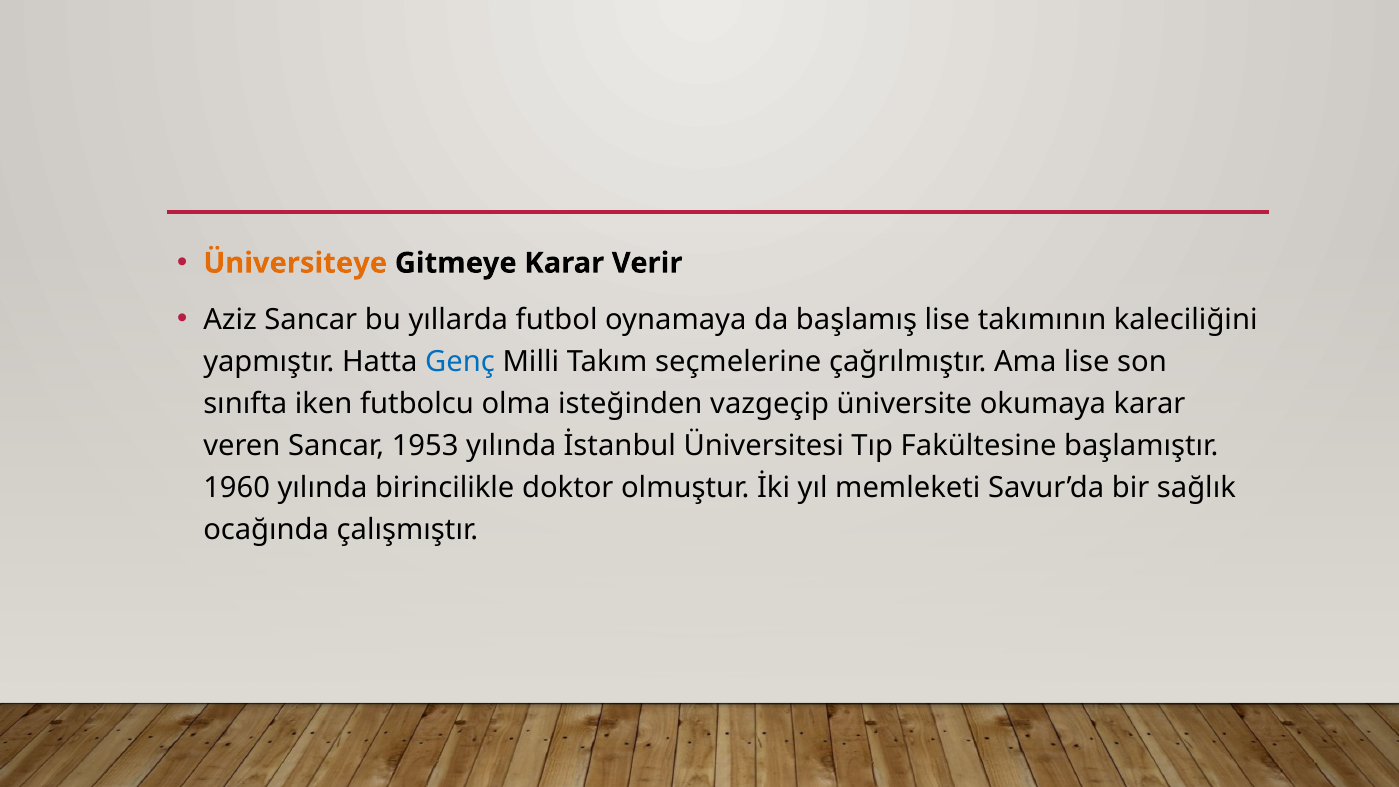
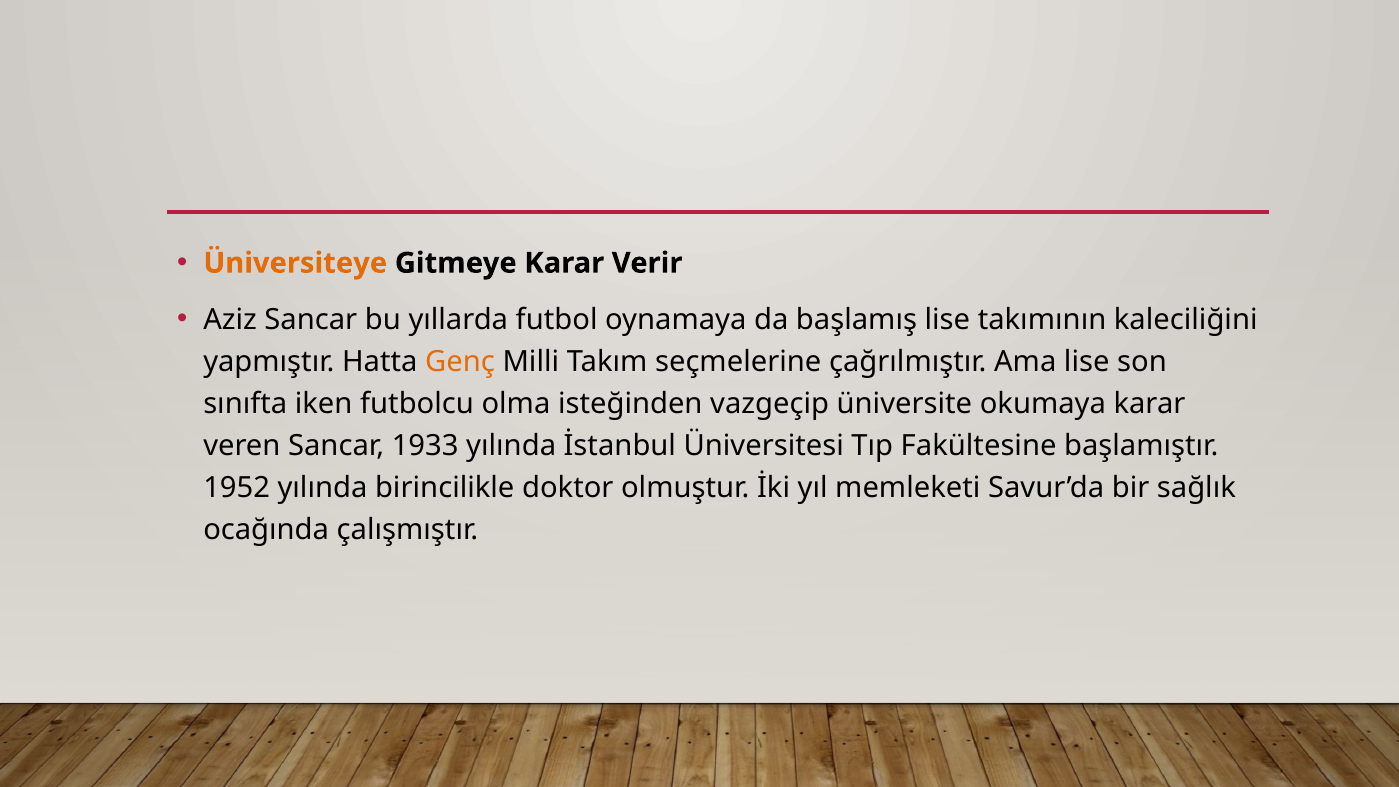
Genç colour: blue -> orange (460, 362)
1953: 1953 -> 1933 (425, 446)
1960: 1960 -> 1952 (237, 487)
